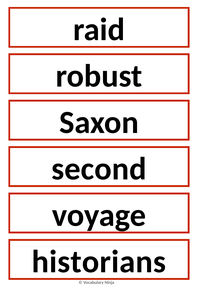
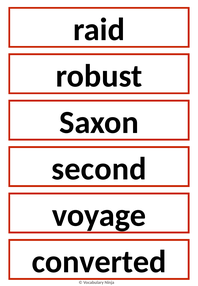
historians: historians -> converted (99, 262)
